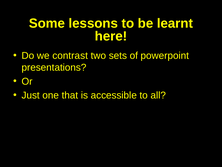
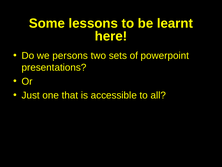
contrast: contrast -> persons (70, 56)
